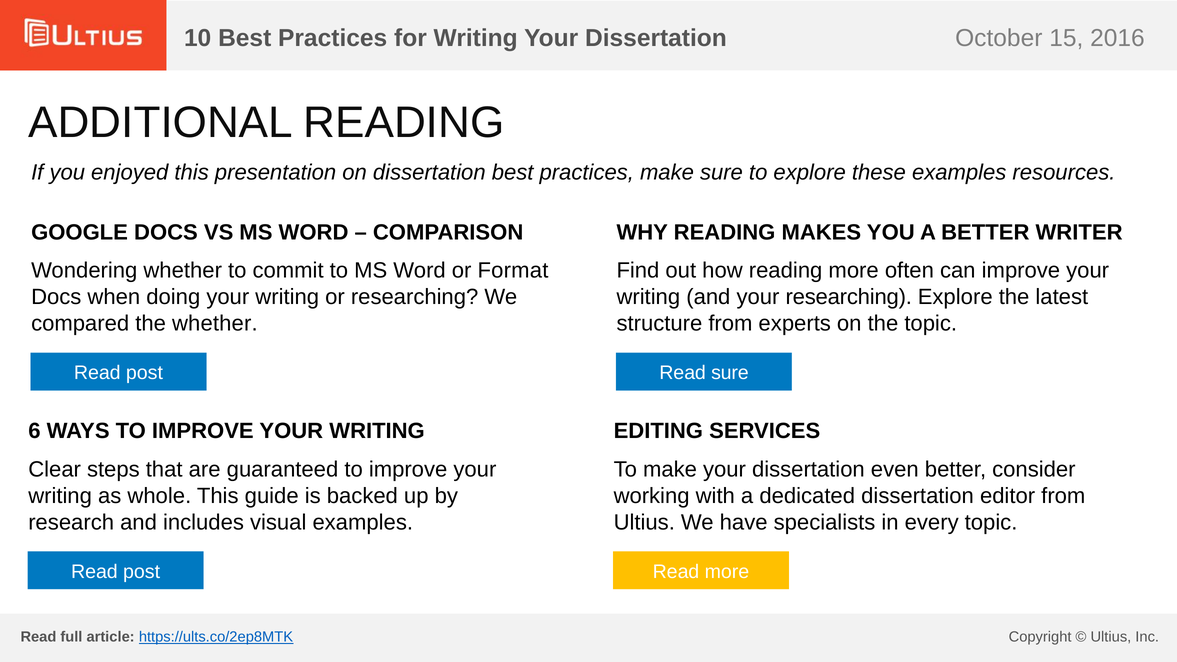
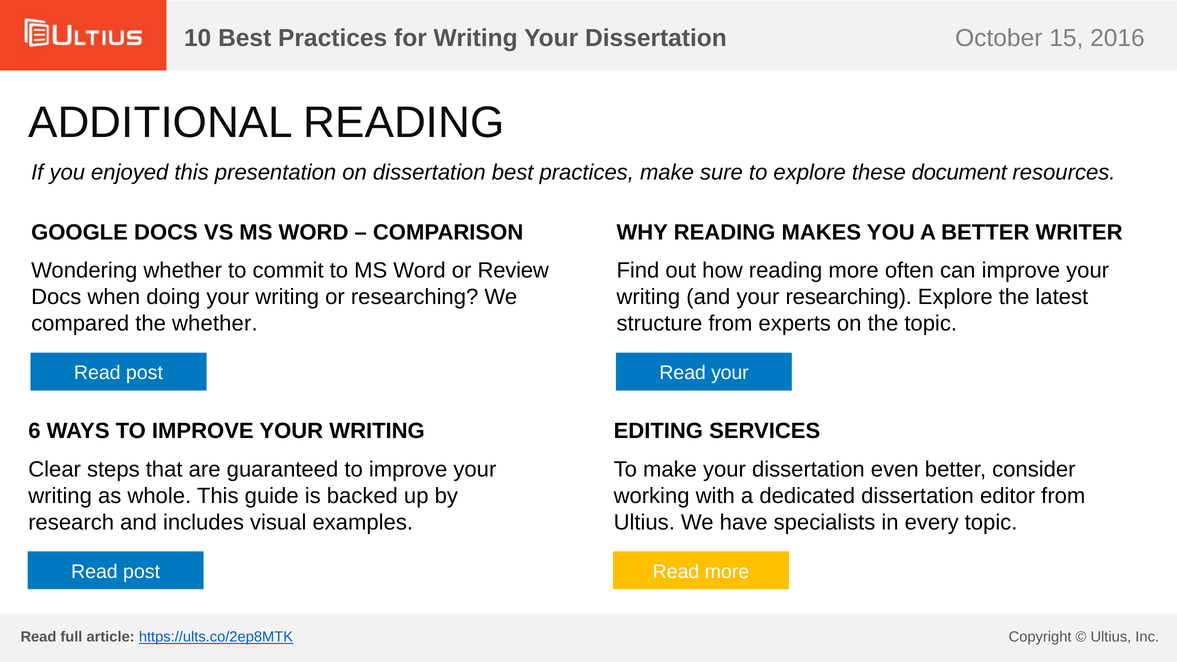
these examples: examples -> document (959, 173)
Format: Format -> Review (513, 271)
Read sure: sure -> your (730, 373)
